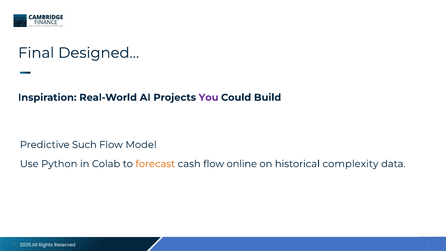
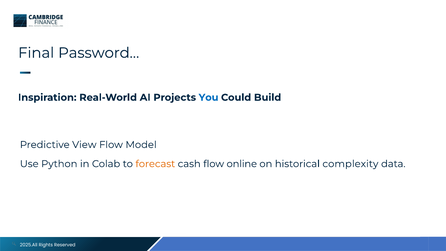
Designed…: Designed… -> Password… (99, 53)
You colour: purple -> blue (209, 97)
Such: Such -> View (84, 145)
